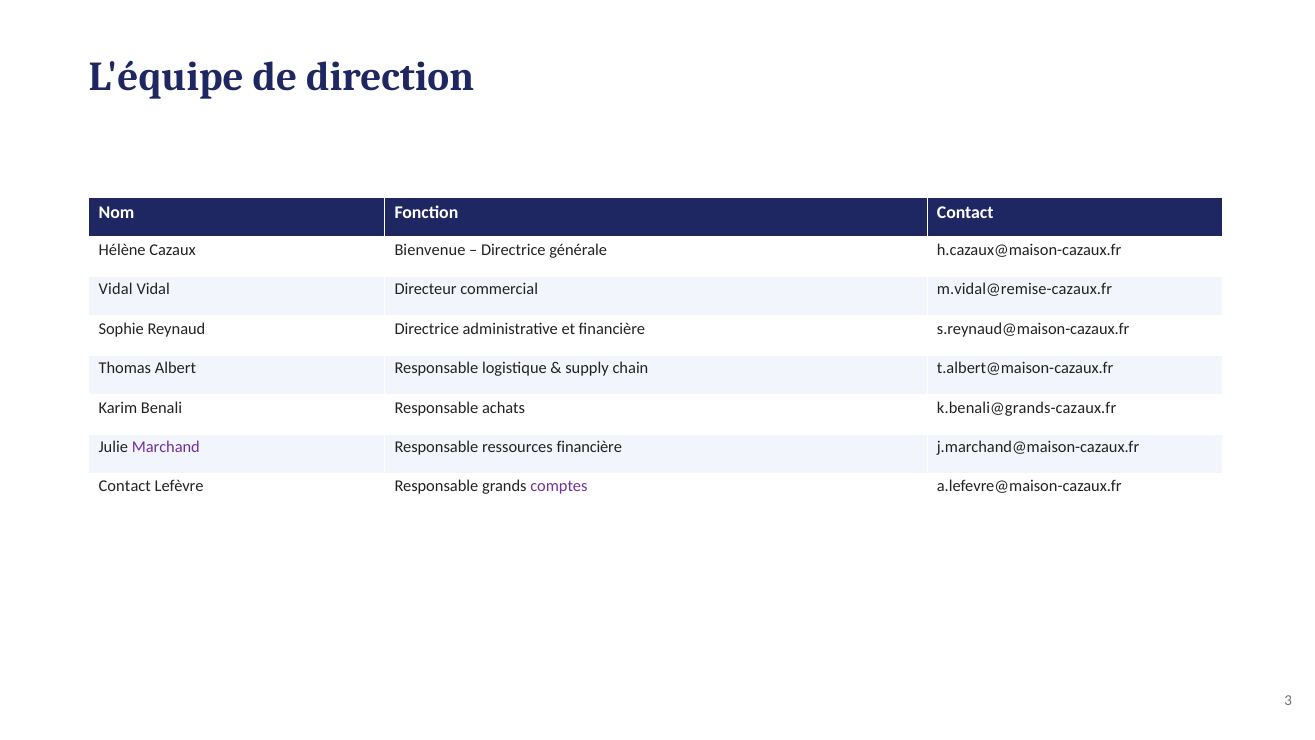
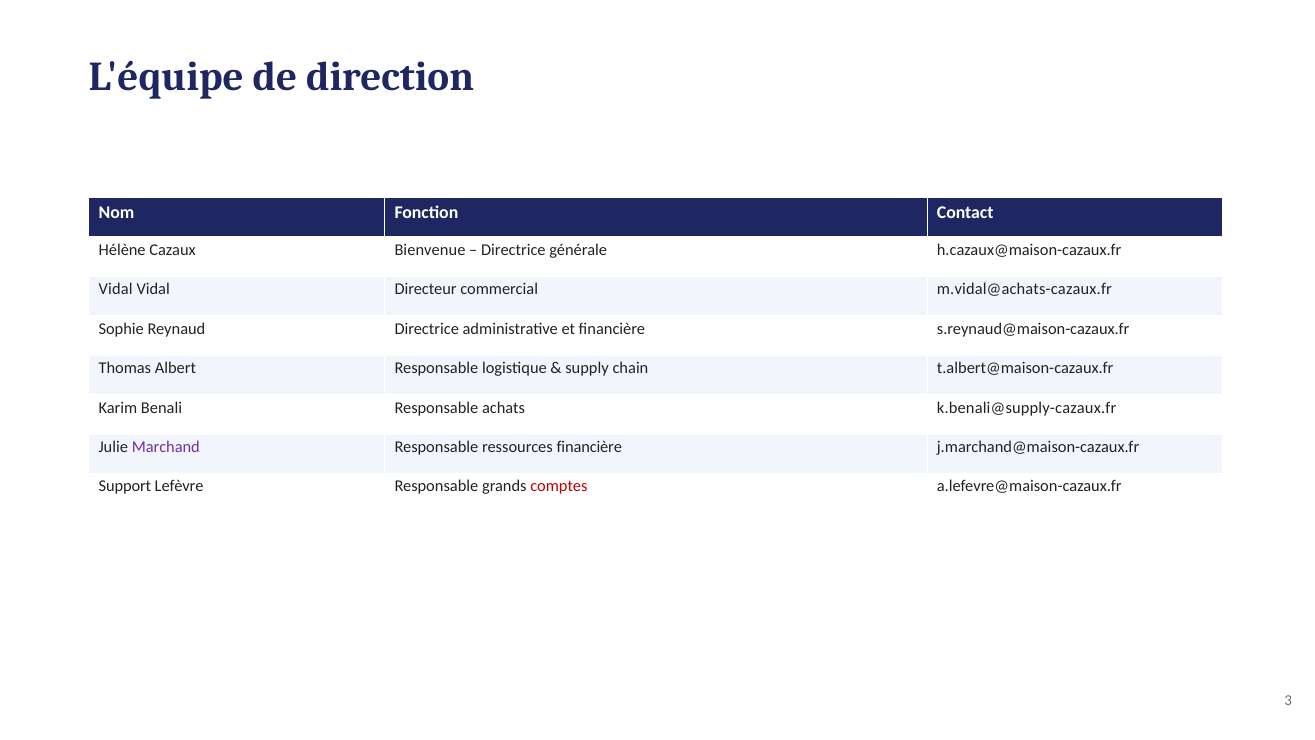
m.vidal@remise-cazaux.fr: m.vidal@remise-cazaux.fr -> m.vidal@achats-cazaux.fr (1024, 289)
k.benali@grands-cazaux.fr: k.benali@grands-cazaux.fr -> k.benali@supply-cazaux.fr (1027, 407)
Contact: Contact -> Support (125, 486)
comptes colour: purple -> red (559, 486)
